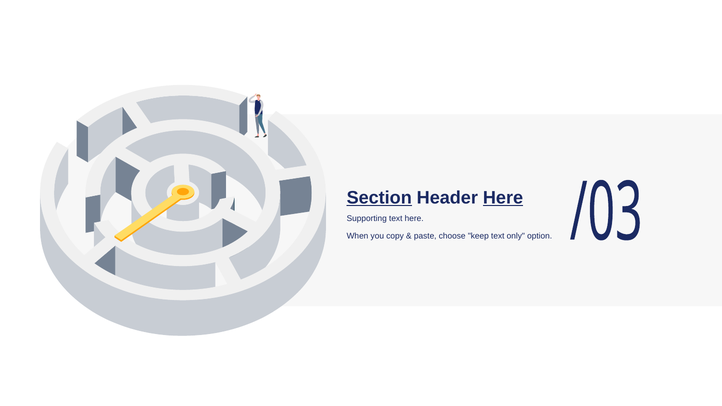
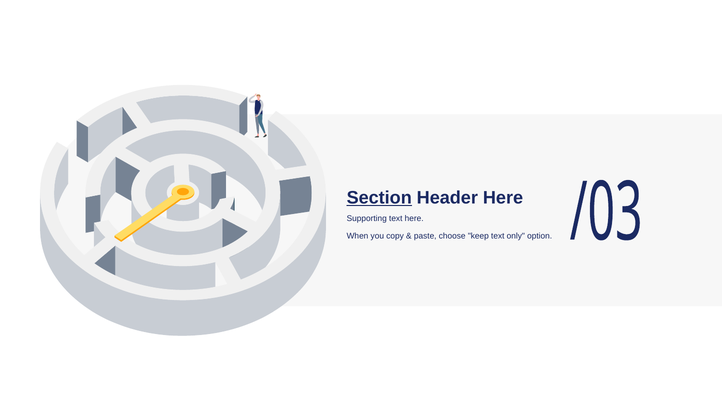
Here underline: present -> none (503, 198)
